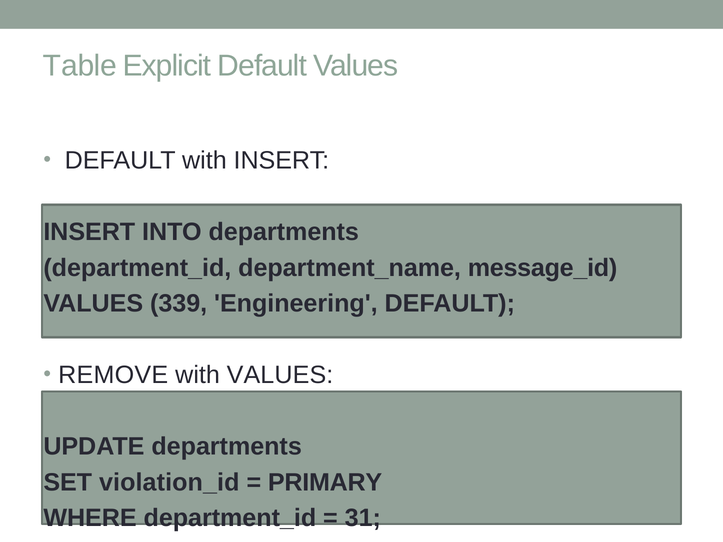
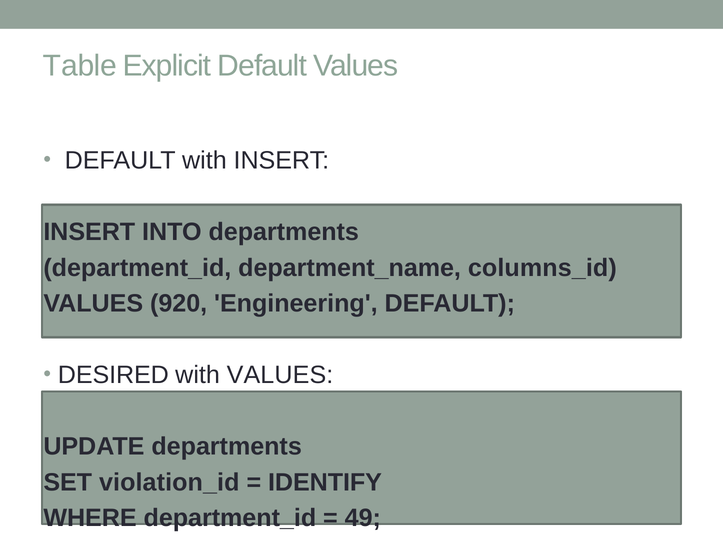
message_id: message_id -> columns_id (542, 268)
339: 339 -> 920 (179, 304)
REMOVE: REMOVE -> DESIRED (113, 375)
PRIMARY: PRIMARY -> IDENTIFY (325, 483)
31: 31 -> 49 (363, 518)
